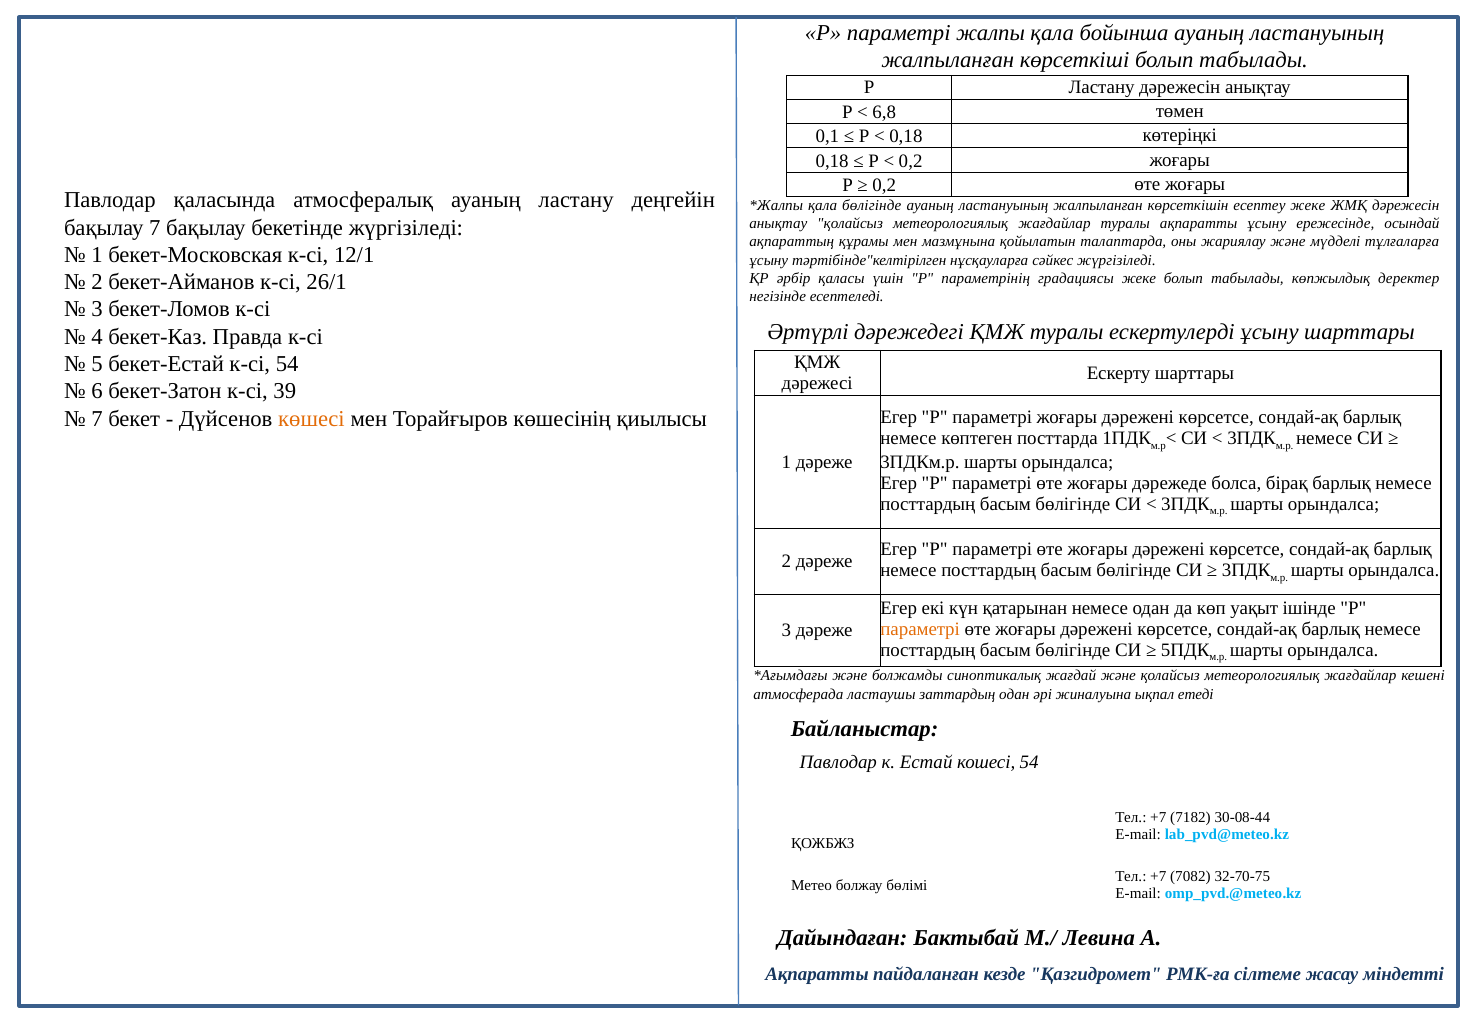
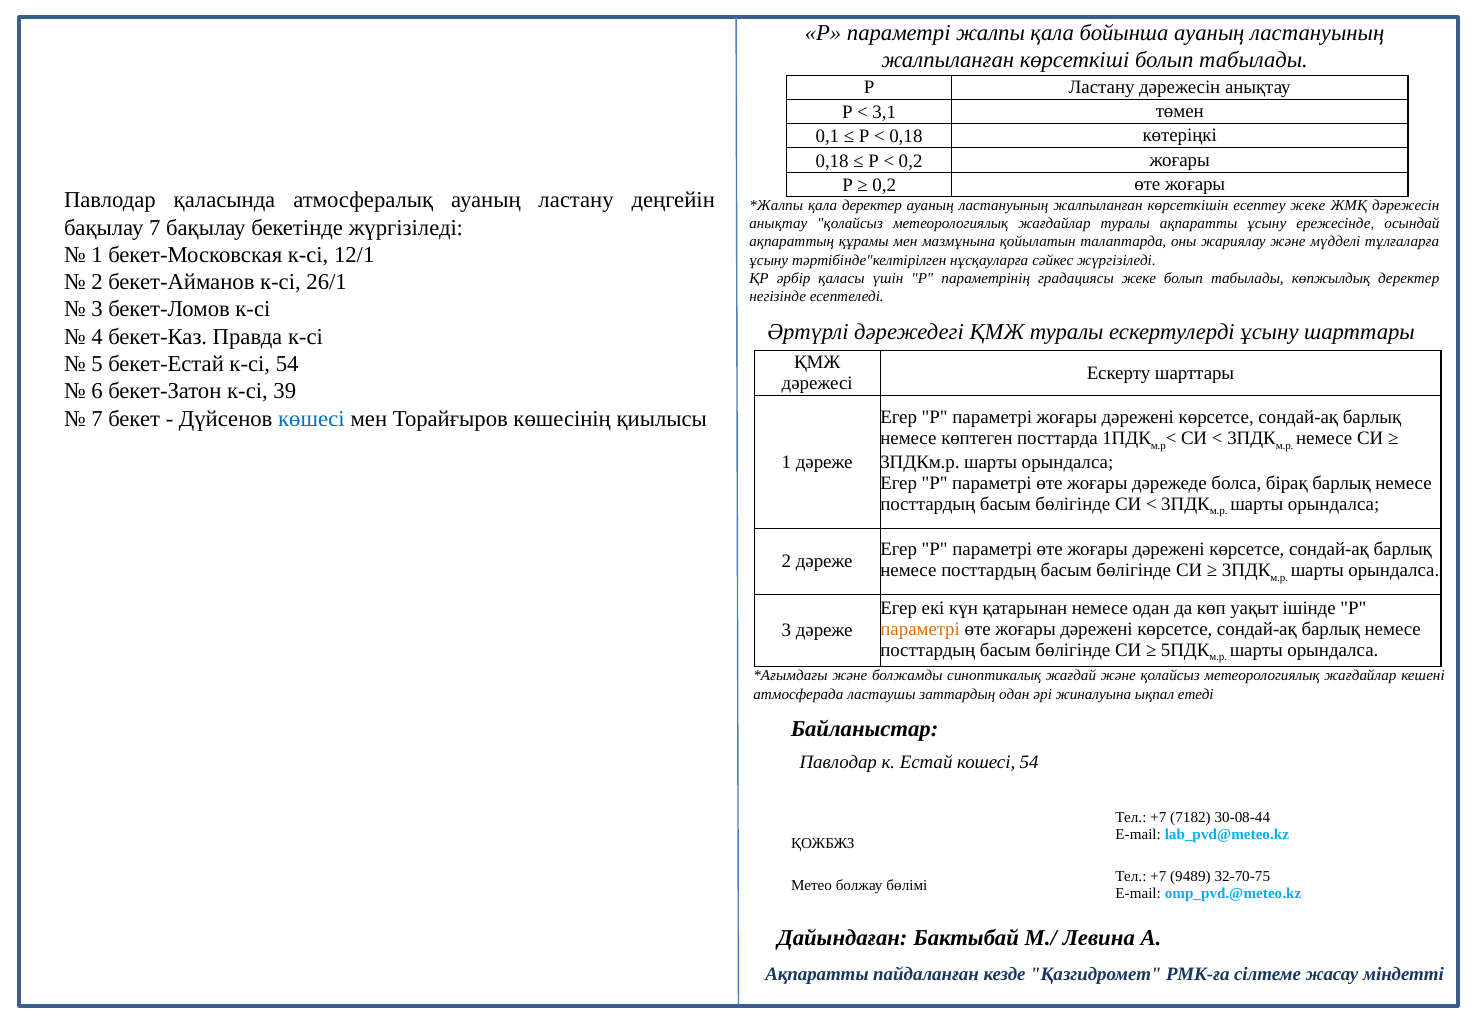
6,8: 6,8 -> 3,1 (884, 112)
қала бөлігінде: бөлігінде -> деректер (872, 206)
көшесі colour: orange -> blue (311, 418)
7082: 7082 -> 9489 (1190, 876)
